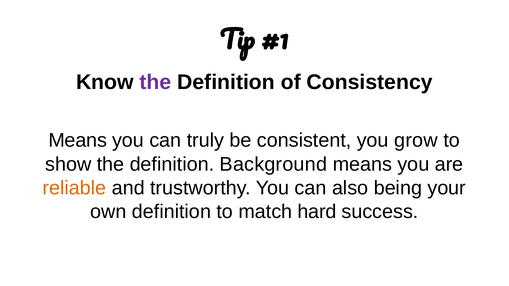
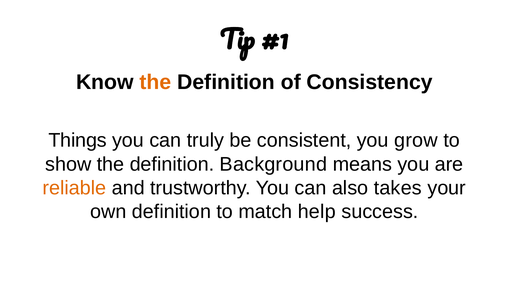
the colour: purple -> orange (155, 82)
Means: Means -> Things (78, 141)
being: being -> takes (398, 188)
hard: hard -> help (317, 212)
